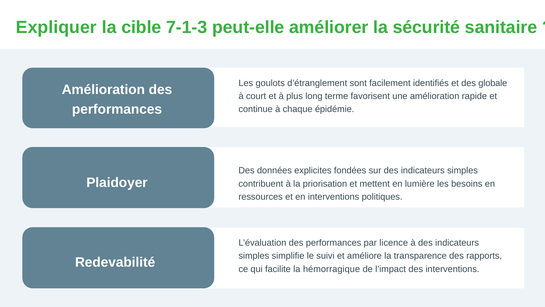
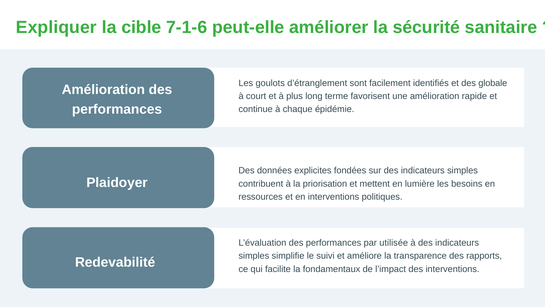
7-1-3: 7-1-3 -> 7-1-6 (187, 27)
licence: licence -> utilisée (394, 243)
hémorragique: hémorragique -> fondamentaux (332, 269)
